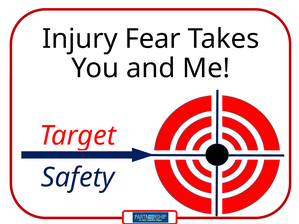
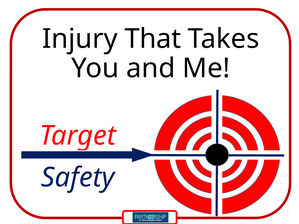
Fear: Fear -> That (153, 39)
